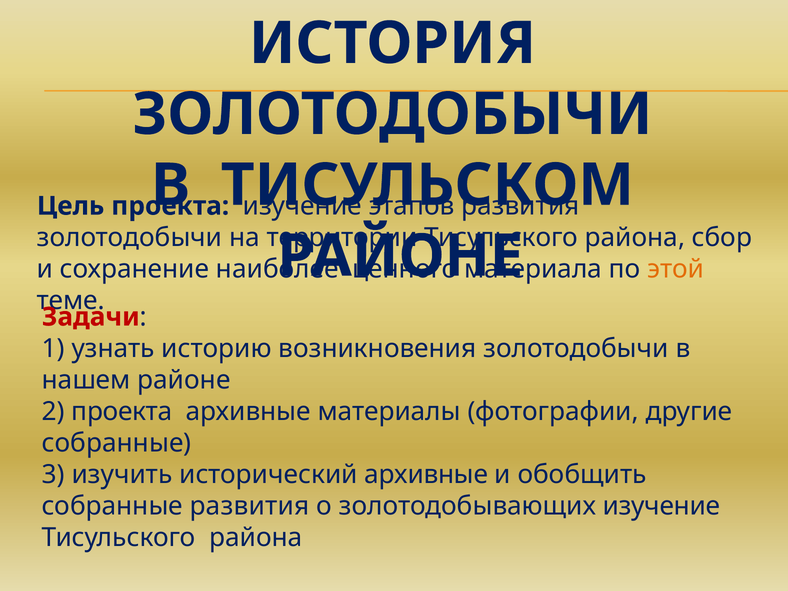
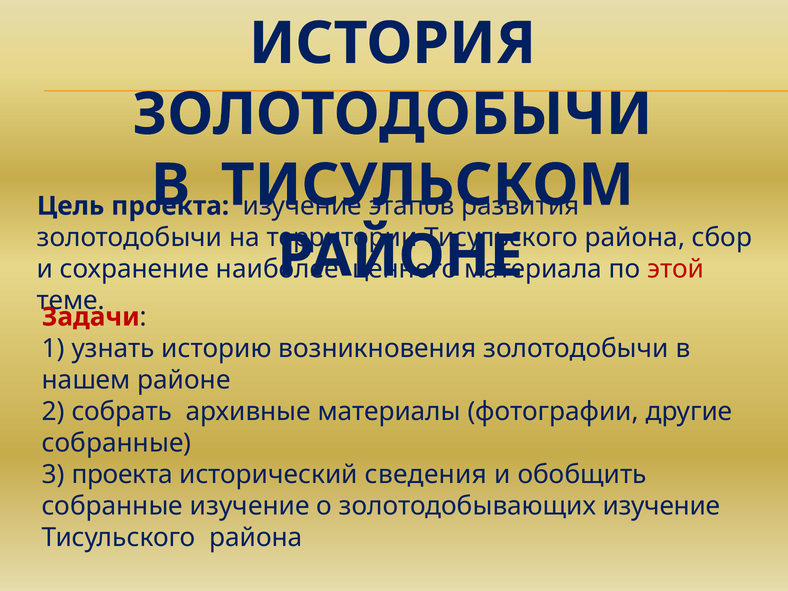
этой colour: orange -> red (676, 269)
2 проекта: проекта -> собрать (122, 412)
3 изучить: изучить -> проекта (122, 475)
исторический архивные: архивные -> сведения (426, 475)
собранные развития: развития -> изучение (250, 506)
